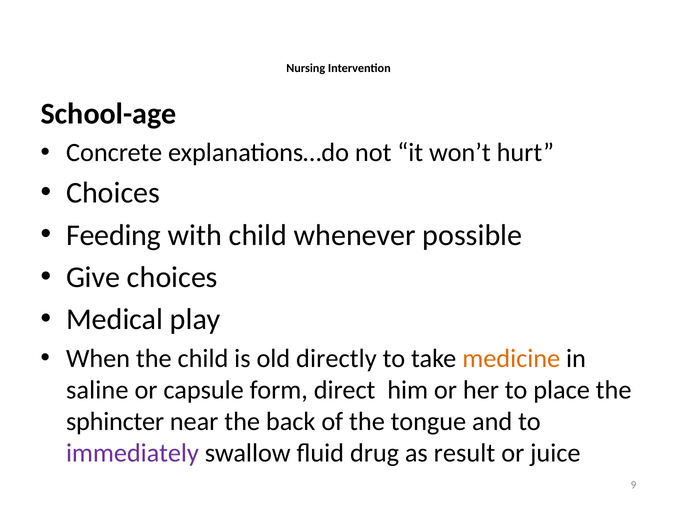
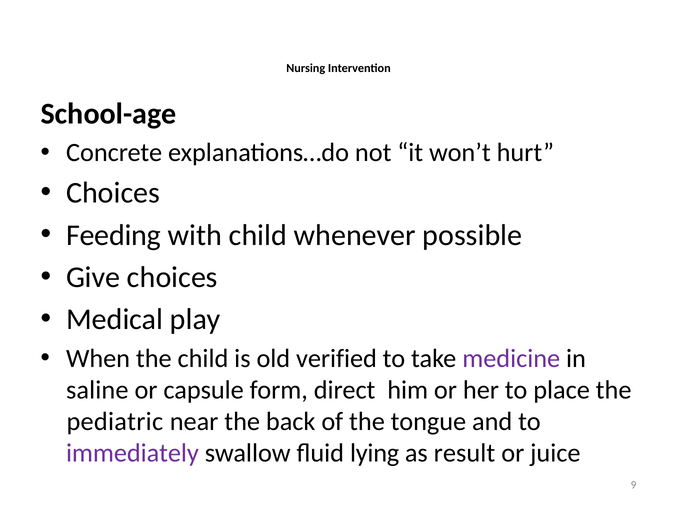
directly: directly -> verified (336, 358)
medicine colour: orange -> purple (511, 358)
sphincter: sphincter -> pediatric (115, 421)
drug: drug -> lying (375, 453)
